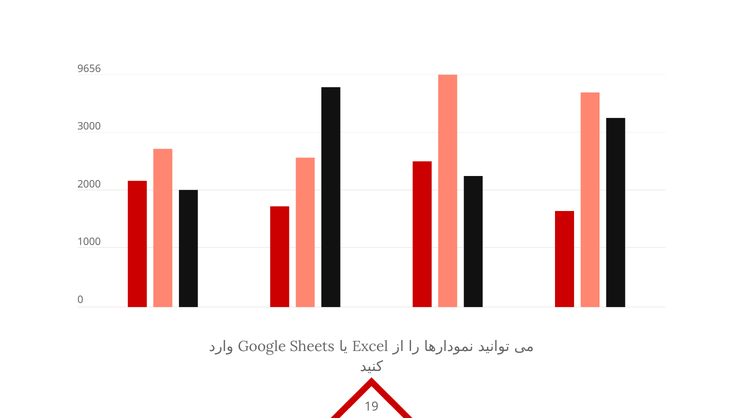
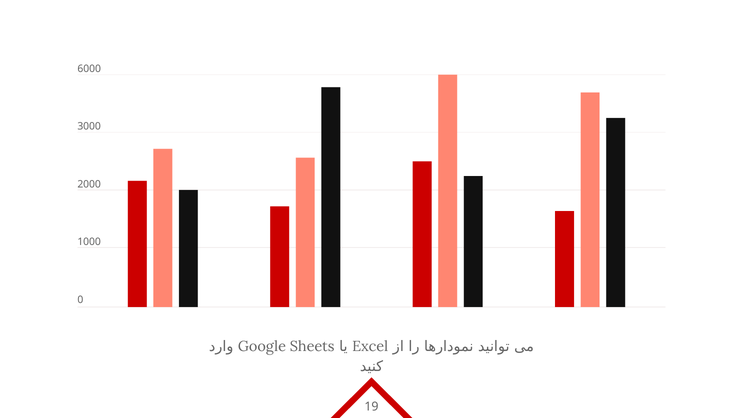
9656: 9656 -> 6000 (89, 69)
